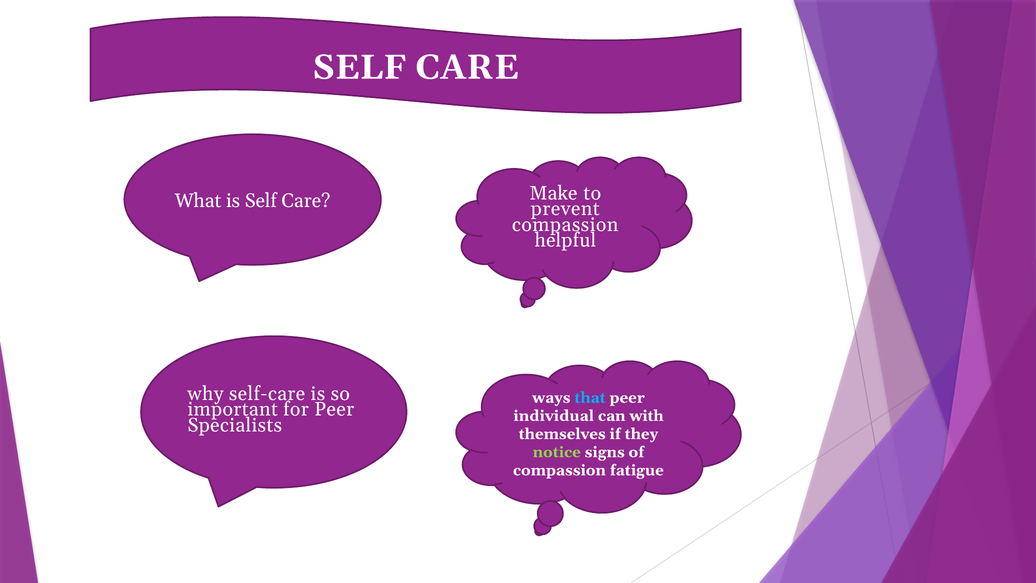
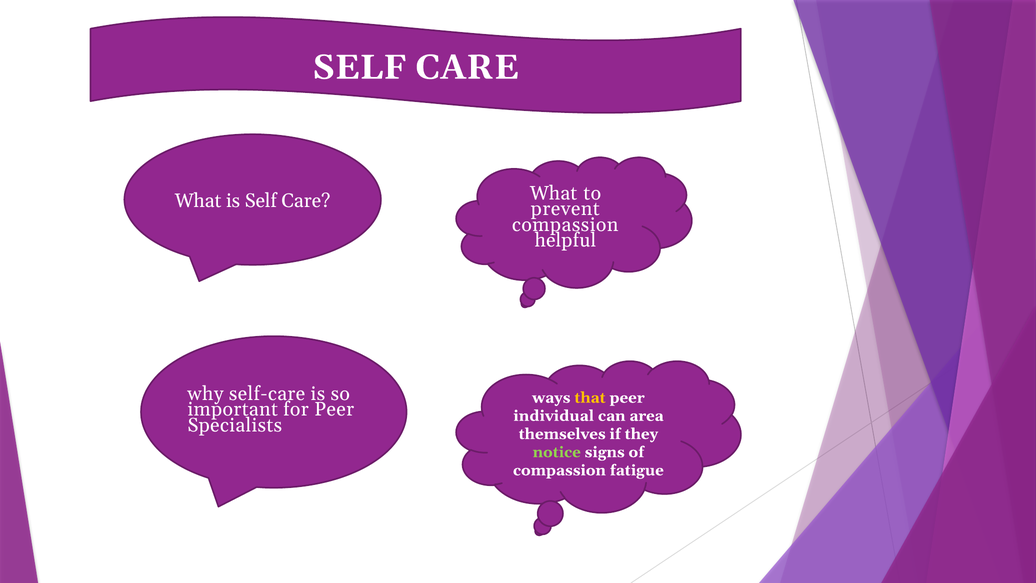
Make: Make -> What (553, 193)
that colour: light blue -> yellow (590, 398)
with: with -> area (647, 416)
